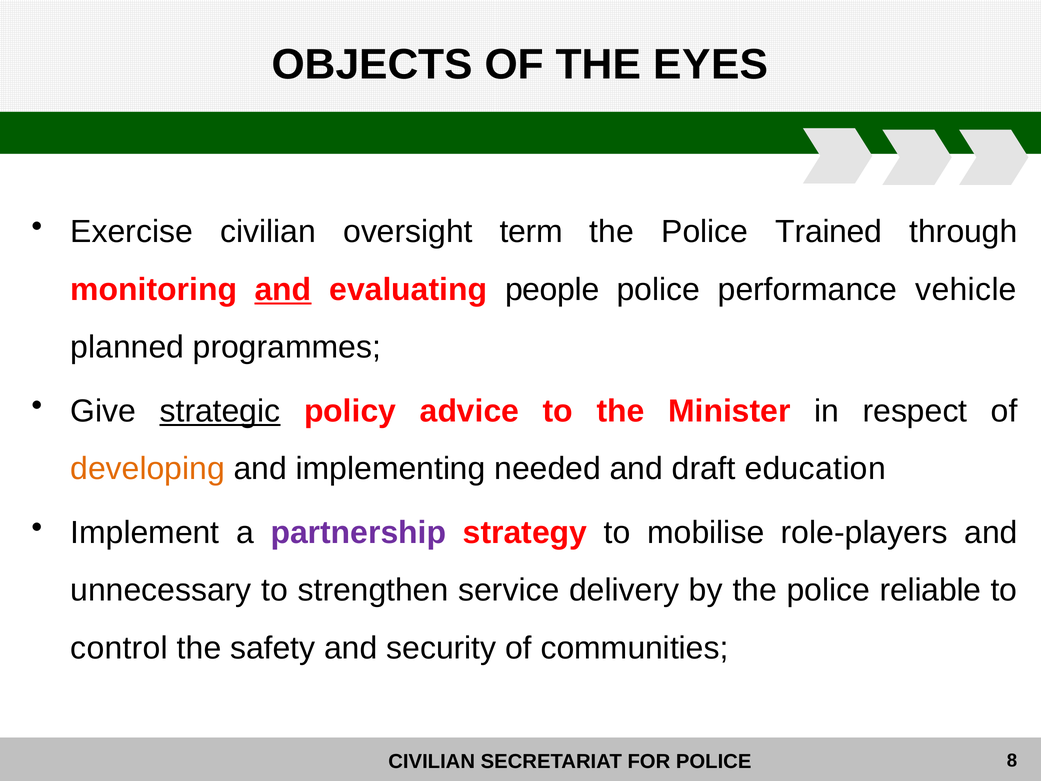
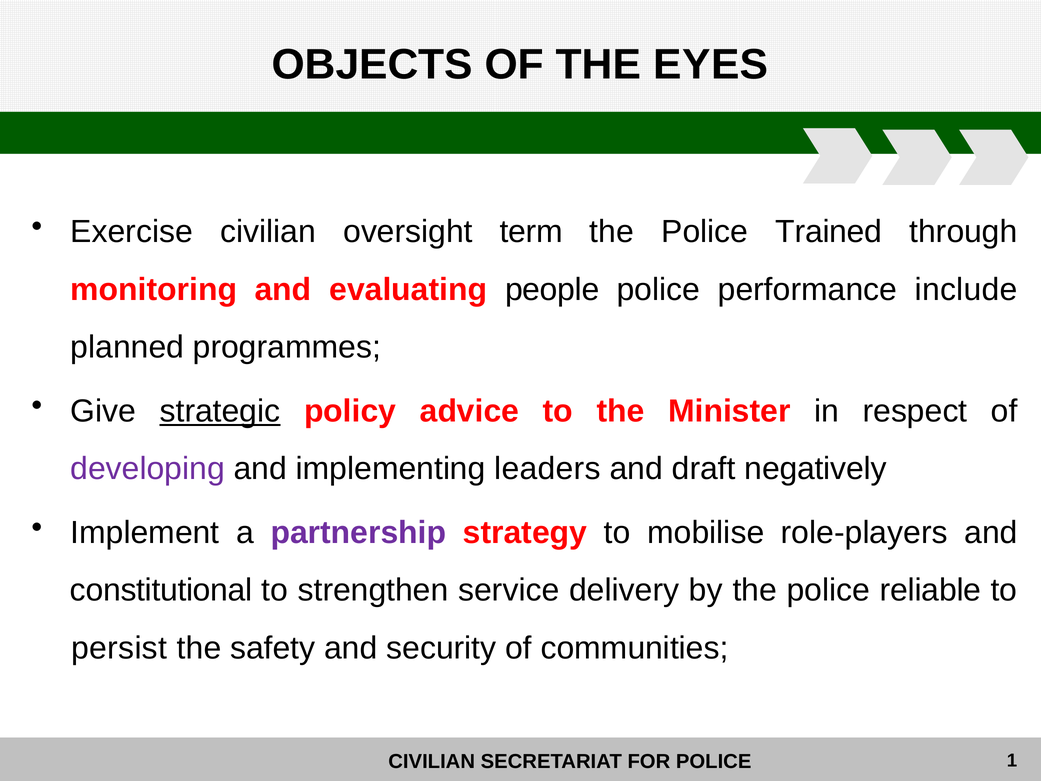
and underline: present -> none (283, 289)
vehicle: vehicle -> include (966, 289)
developing colour: orange -> purple (148, 469)
needed: needed -> leaders (547, 469)
education: education -> negatively (816, 469)
unnecessary: unnecessary -> constitutional (161, 590)
control: control -> persist (119, 648)
8: 8 -> 1 (1012, 760)
